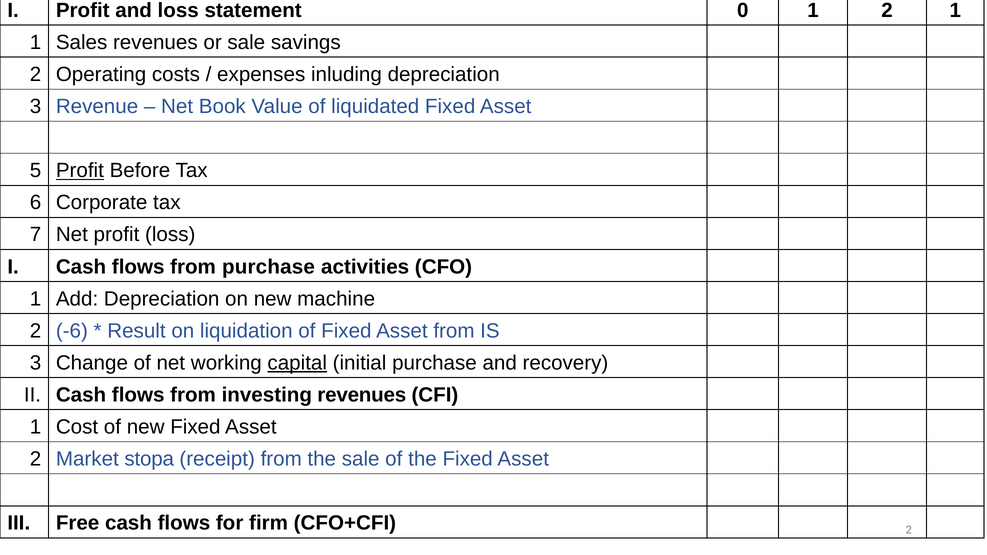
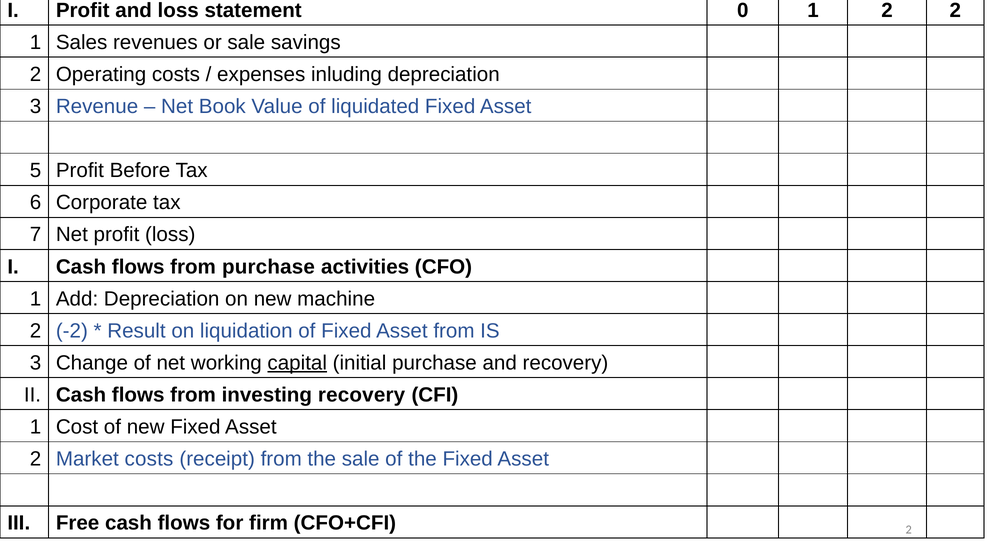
2 1: 1 -> 2 (955, 10)
Profit underline: present -> none (80, 171)
-6: -6 -> -2 (72, 331)
investing revenues: revenues -> recovery (362, 395)
Market stopa: stopa -> costs (149, 459)
